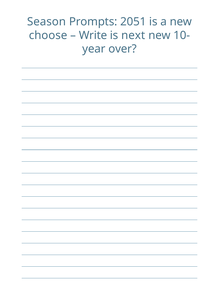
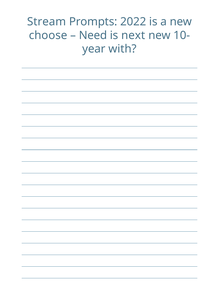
Season: Season -> Stream (47, 22)
2051: 2051 -> 2022 (133, 22)
Write: Write -> Need (93, 35)
over: over -> with (122, 49)
